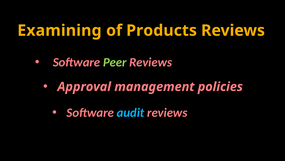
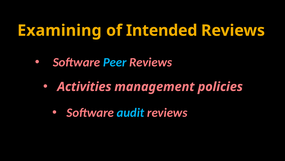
Products: Products -> Intended (162, 30)
Peer colour: light green -> light blue (115, 62)
Approval: Approval -> Activities (84, 86)
